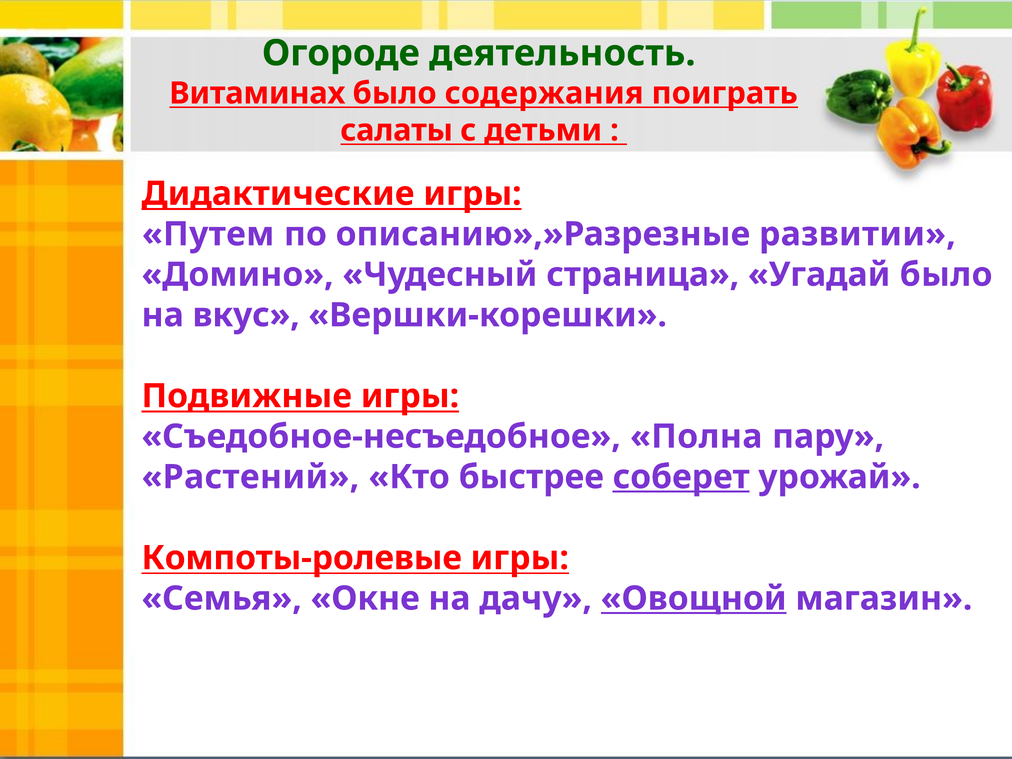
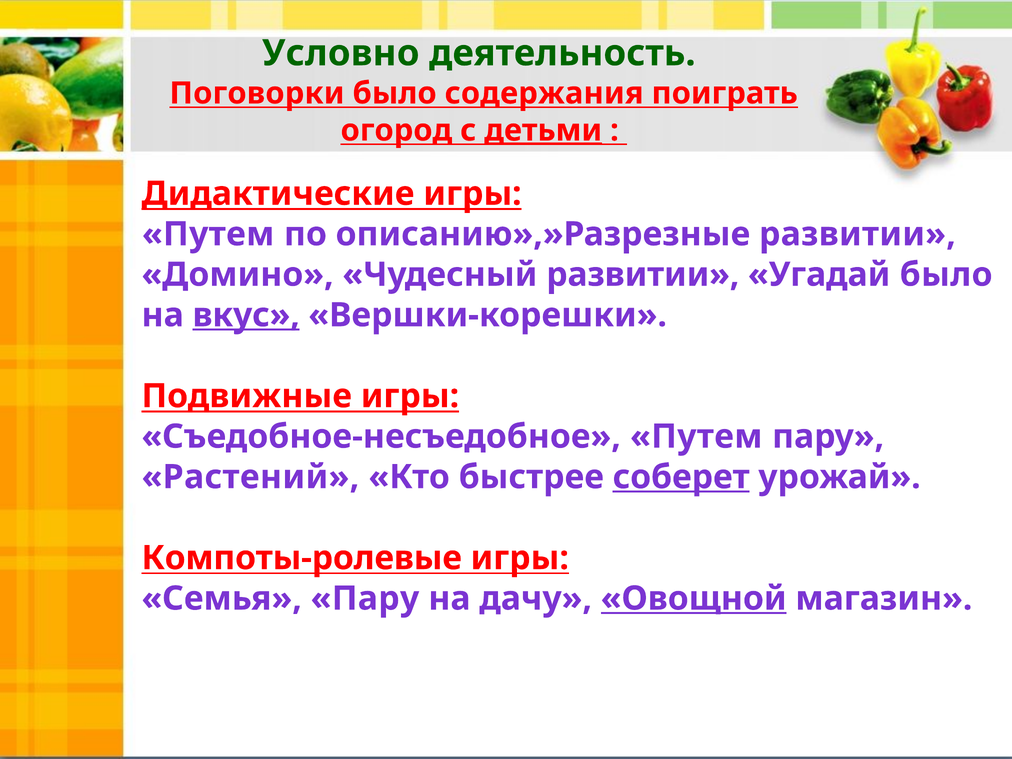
Огороде: Огороде -> Условно (341, 53)
Витаминах: Витаминах -> Поговорки (257, 93)
салаты: салаты -> огород (396, 130)
детьми underline: none -> present (543, 130)
Чудесный страница: страница -> развитии (643, 275)
вкус underline: none -> present (246, 315)
Съедобное-несъедобное Полна: Полна -> Путем (696, 437)
Семья Окне: Окне -> Пару (365, 598)
